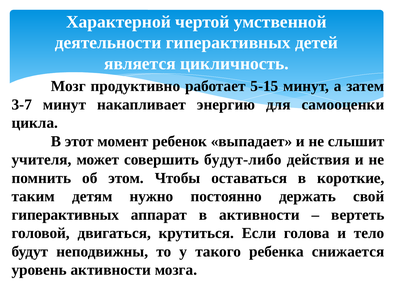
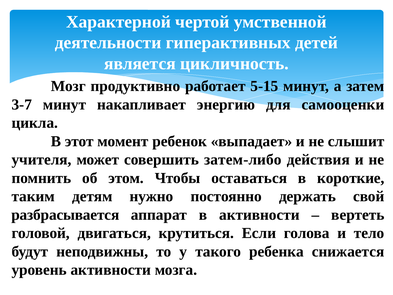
будут-либо: будут-либо -> затем-либо (243, 160)
гиперактивных: гиперактивных -> разбрасывается (65, 215)
